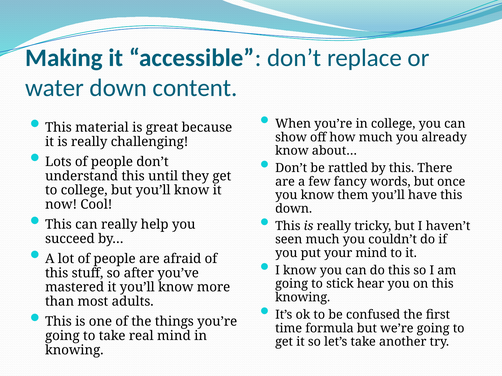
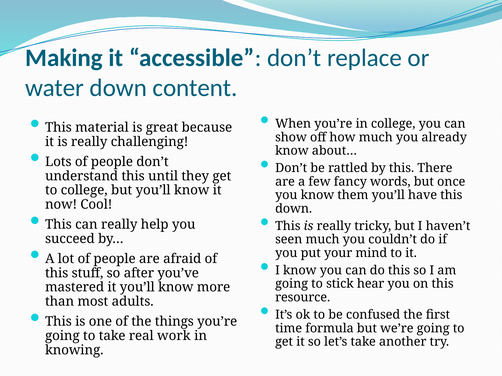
knowing: knowing -> resource (303, 298)
real mind: mind -> work (174, 336)
